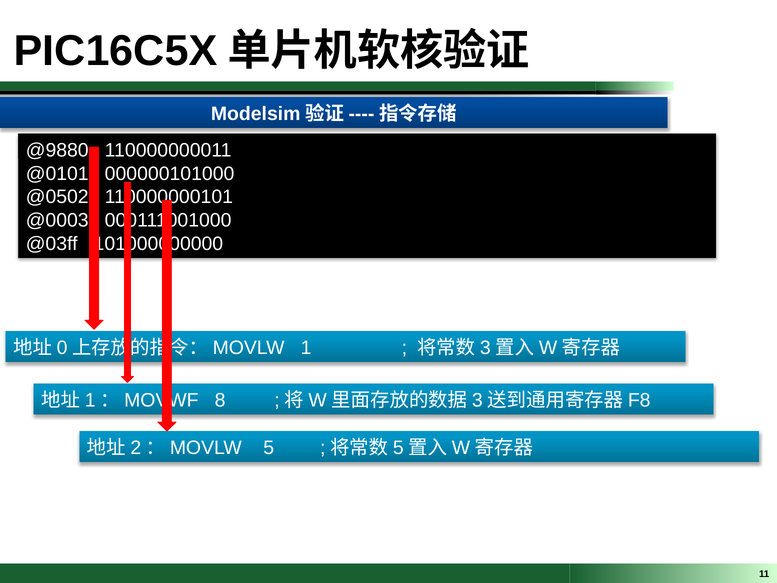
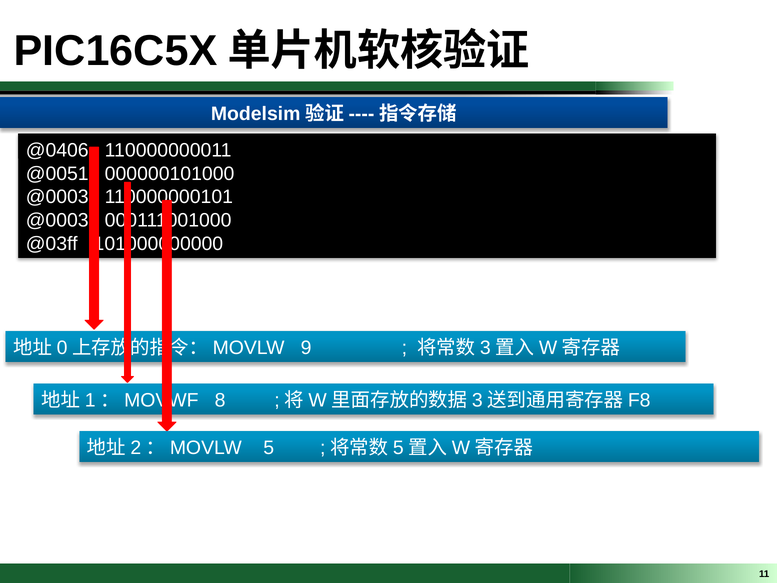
@9880: @9880 -> @0406 (57, 150)
@0101: @0101 -> @0051 (57, 174)
@0502: @0502 -> @0003 (57, 197)
1: 1 -> 9 (306, 348)
